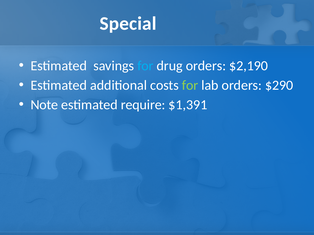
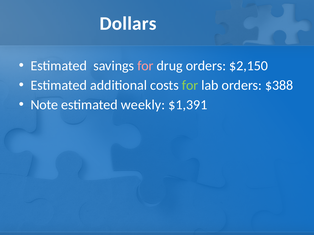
Special: Special -> Dollars (128, 24)
for colour: light blue -> pink (145, 66)
$2,190: $2,190 -> $2,150 (249, 66)
$290: $290 -> $388 (279, 85)
require: require -> weekly (143, 105)
